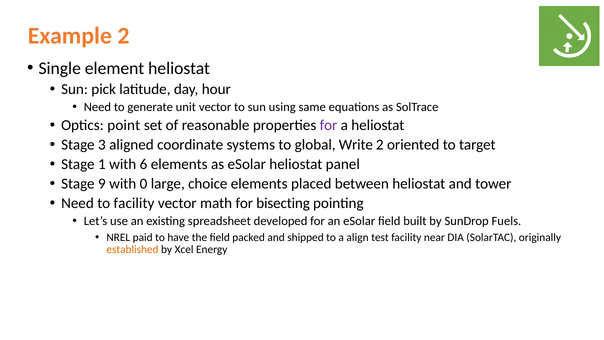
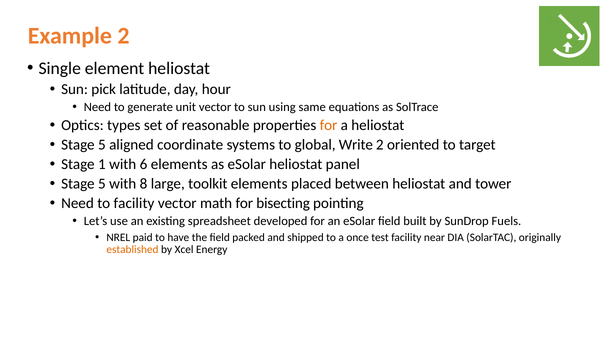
point: point -> types (124, 125)
for colour: purple -> orange (328, 125)
3: 3 -> 5 (102, 145)
9: 9 -> 5 (102, 184)
0: 0 -> 8 (144, 184)
choice: choice -> toolkit (208, 184)
align: align -> once (358, 237)
